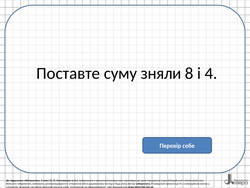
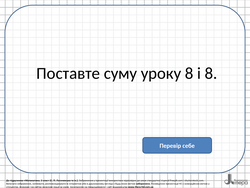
зняли: зняли -> уроку (161, 73)
і 4: 4 -> 8 (211, 73)
